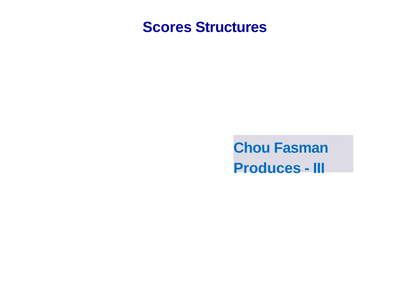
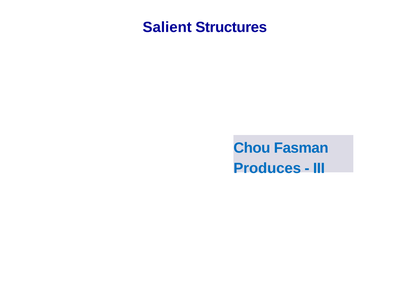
Scores: Scores -> Salient (167, 27)
